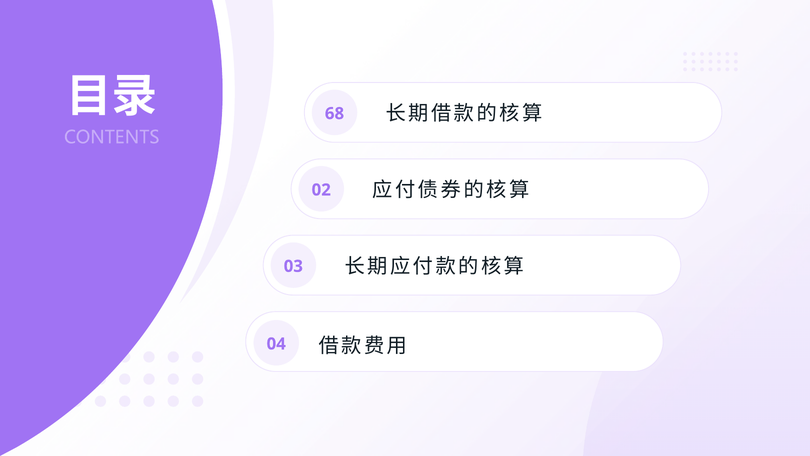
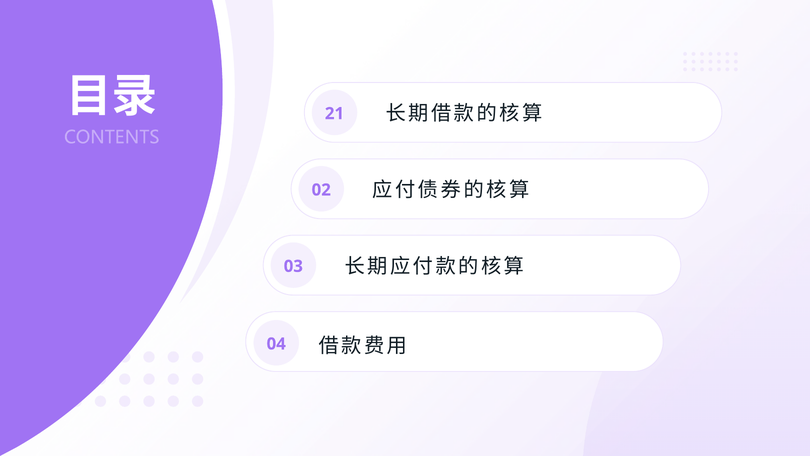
68: 68 -> 21 (334, 113)
